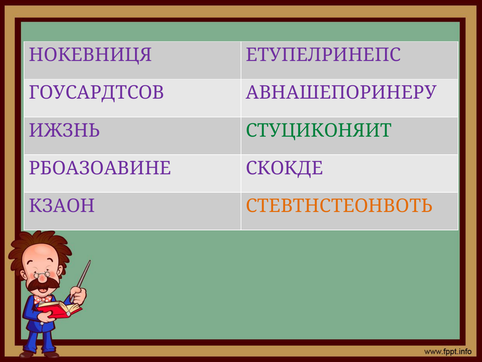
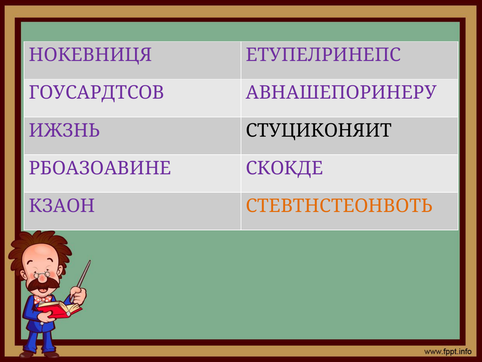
СТУЦИКОНЯИТ colour: green -> black (319, 130)
